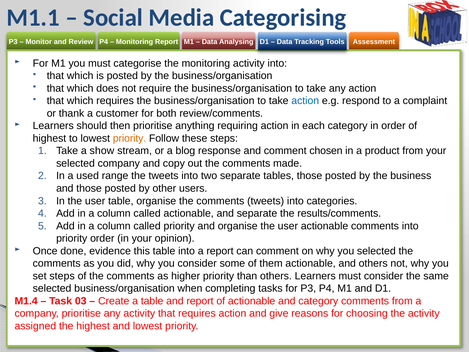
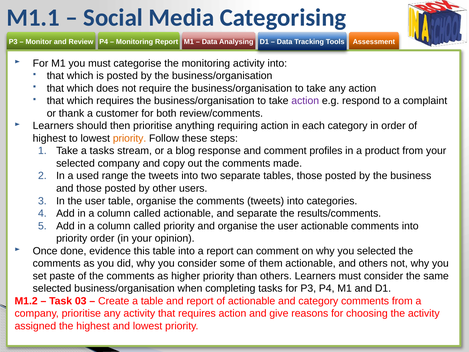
action colour: blue -> purple (305, 101)
a show: show -> tasks (102, 151)
chosen: chosen -> profiles (326, 151)
set steps: steps -> paste (62, 276)
M1.4: M1.4 -> M1.2 (26, 301)
